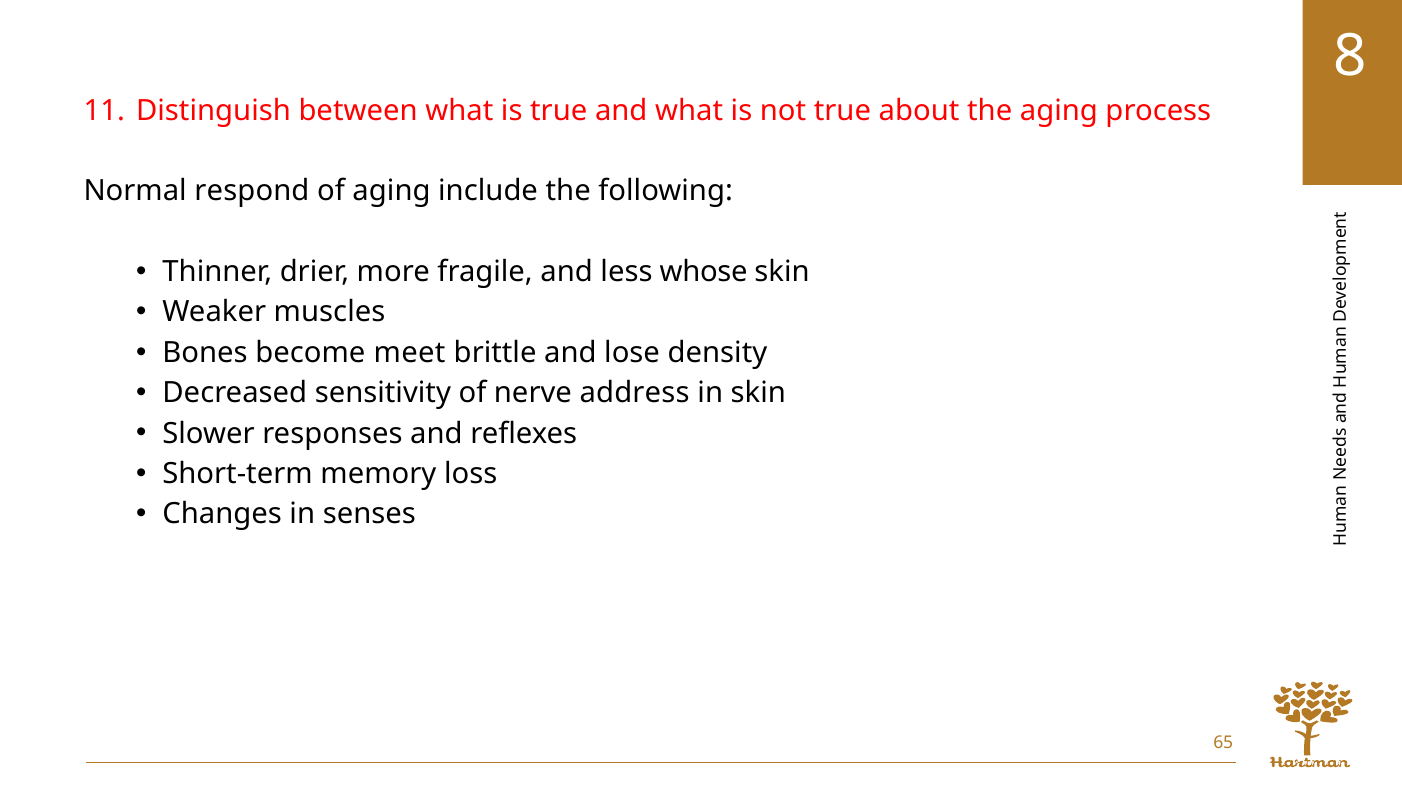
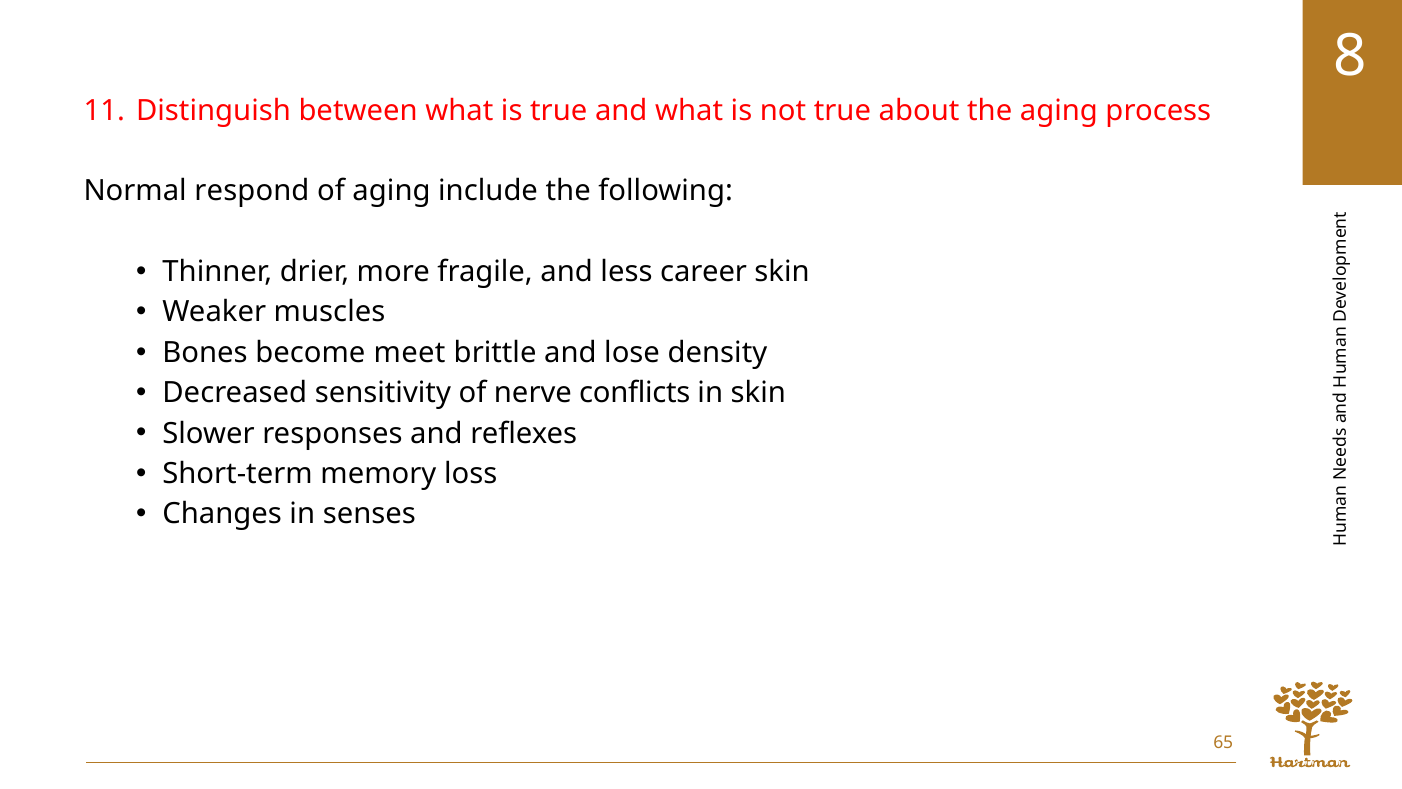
whose: whose -> career (704, 272)
address: address -> conflicts (635, 393)
